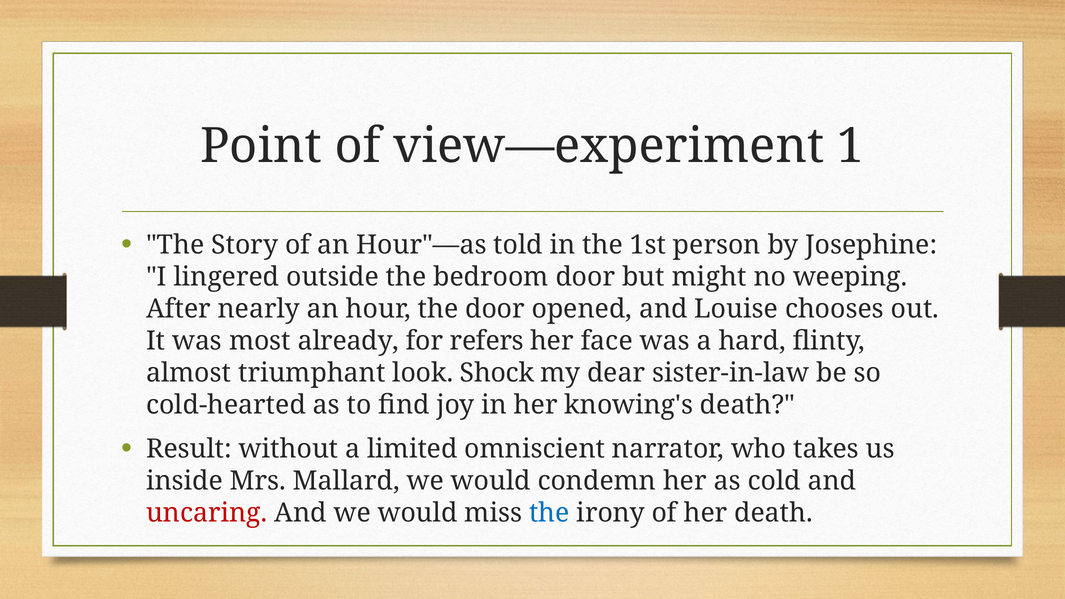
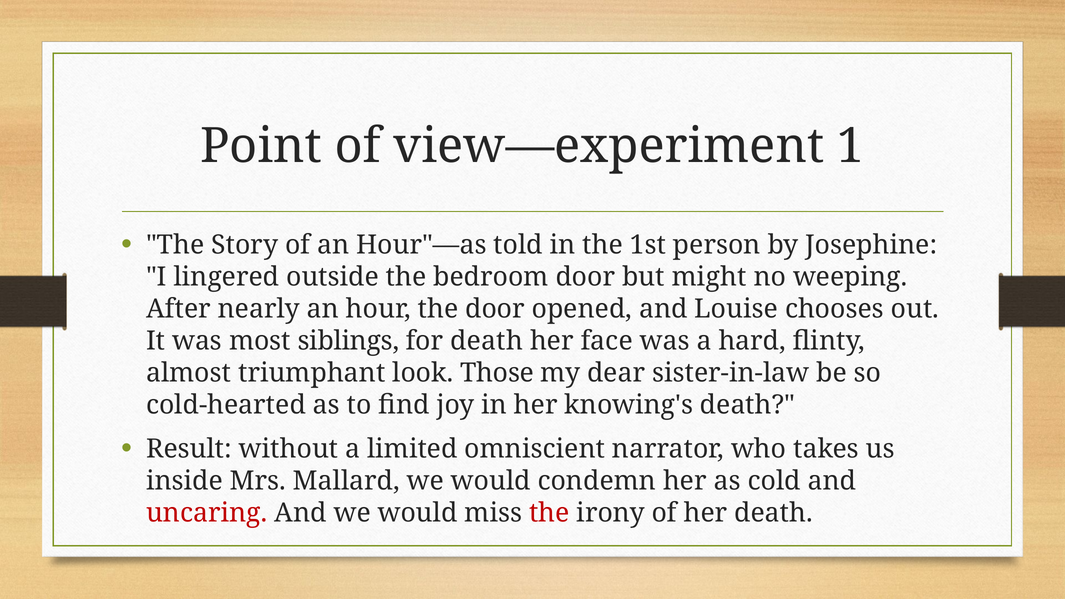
already: already -> siblings (348, 341)
for refers: refers -> death (487, 341)
Shock: Shock -> Those (497, 373)
the colour: blue -> red (549, 513)
